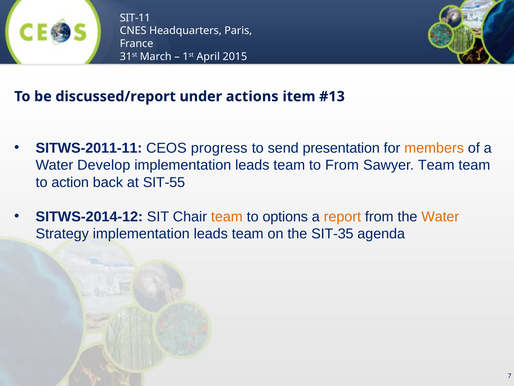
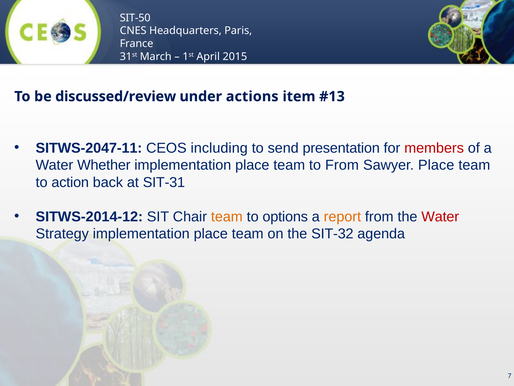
SIT-11: SIT-11 -> SIT-50 (135, 18)
discussed/report: discussed/report -> discussed/review (116, 96)
SITWS-2011-11: SITWS-2011-11 -> SITWS-2047-11 (89, 148)
progress: progress -> including (219, 148)
members colour: orange -> red (434, 148)
Develop: Develop -> Whether (104, 165)
leads: leads -> place (252, 165)
Sawyer Team: Team -> Place (436, 165)
SIT-55: SIT-55 -> SIT-31 (164, 182)
Water colour: orange -> red (440, 216)
Strategy implementation leads: leads -> place (211, 234)
SIT-35: SIT-35 -> SIT-32 (332, 234)
